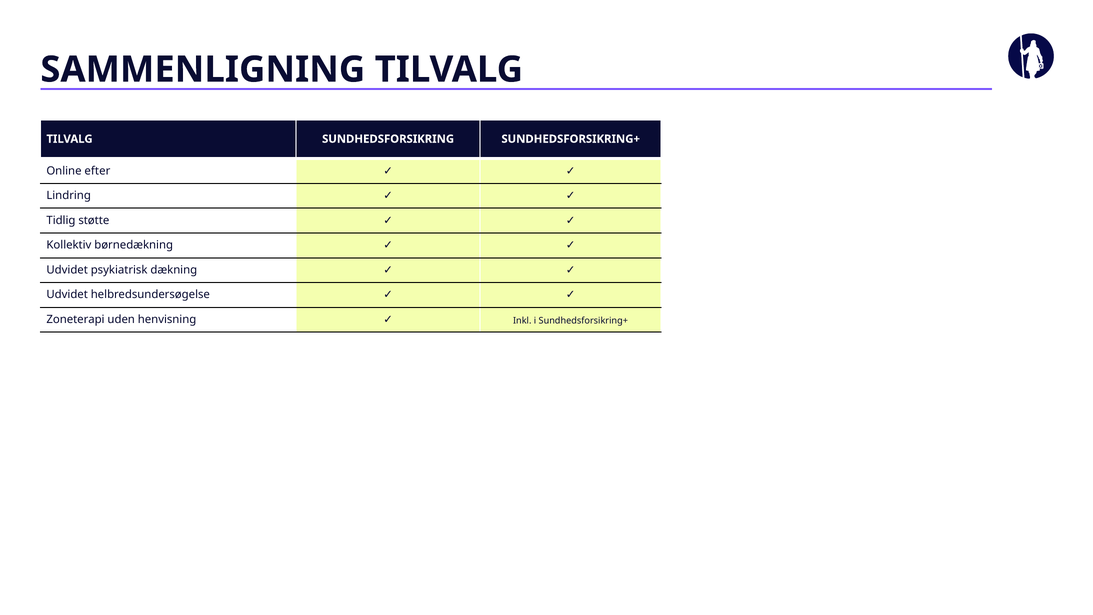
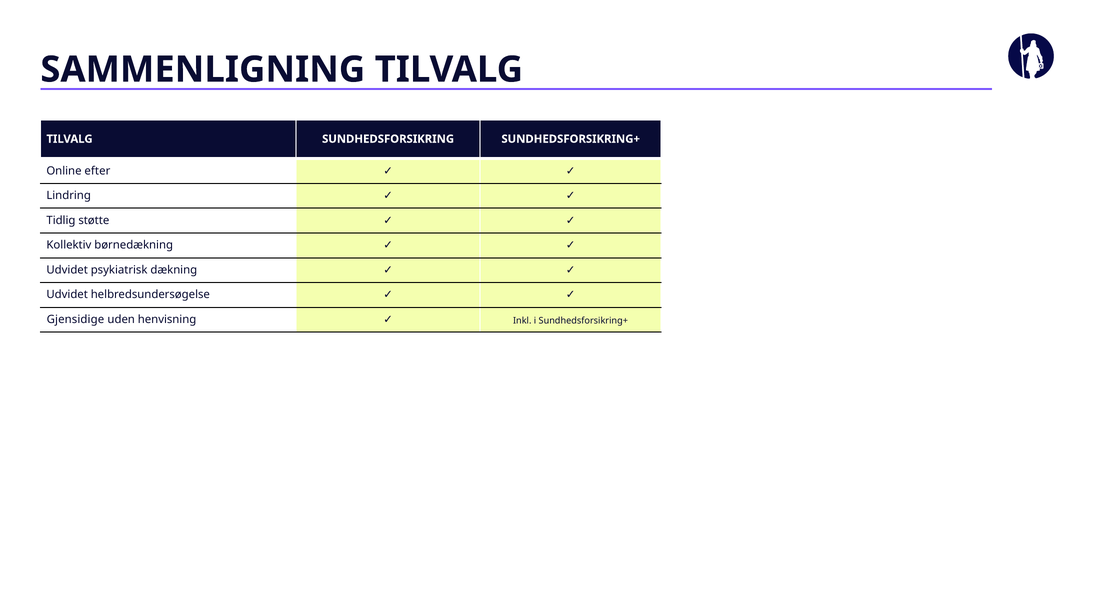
Zoneterapi: Zoneterapi -> Gjensidige (75, 319)
